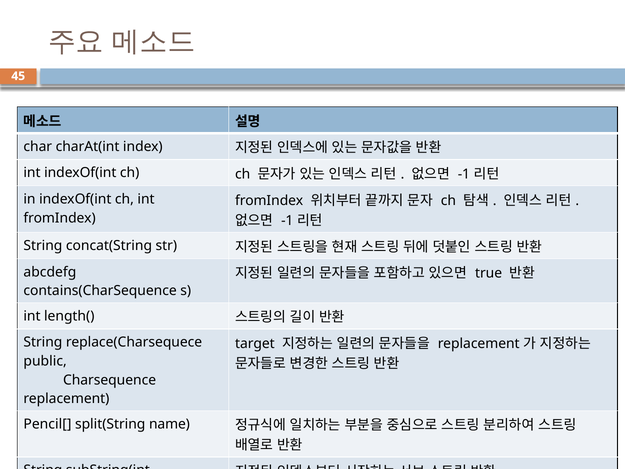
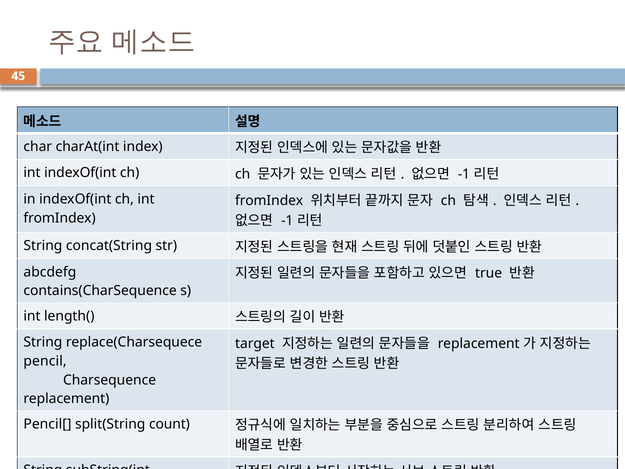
public: public -> pencil (45, 361)
name: name -> count (169, 424)
